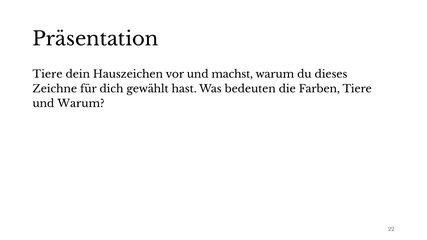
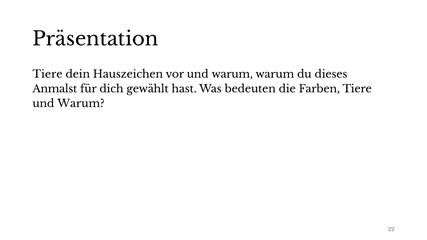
vor und machst: machst -> warum (232, 74)
Zeichne: Zeichne -> Anmalst (55, 89)
